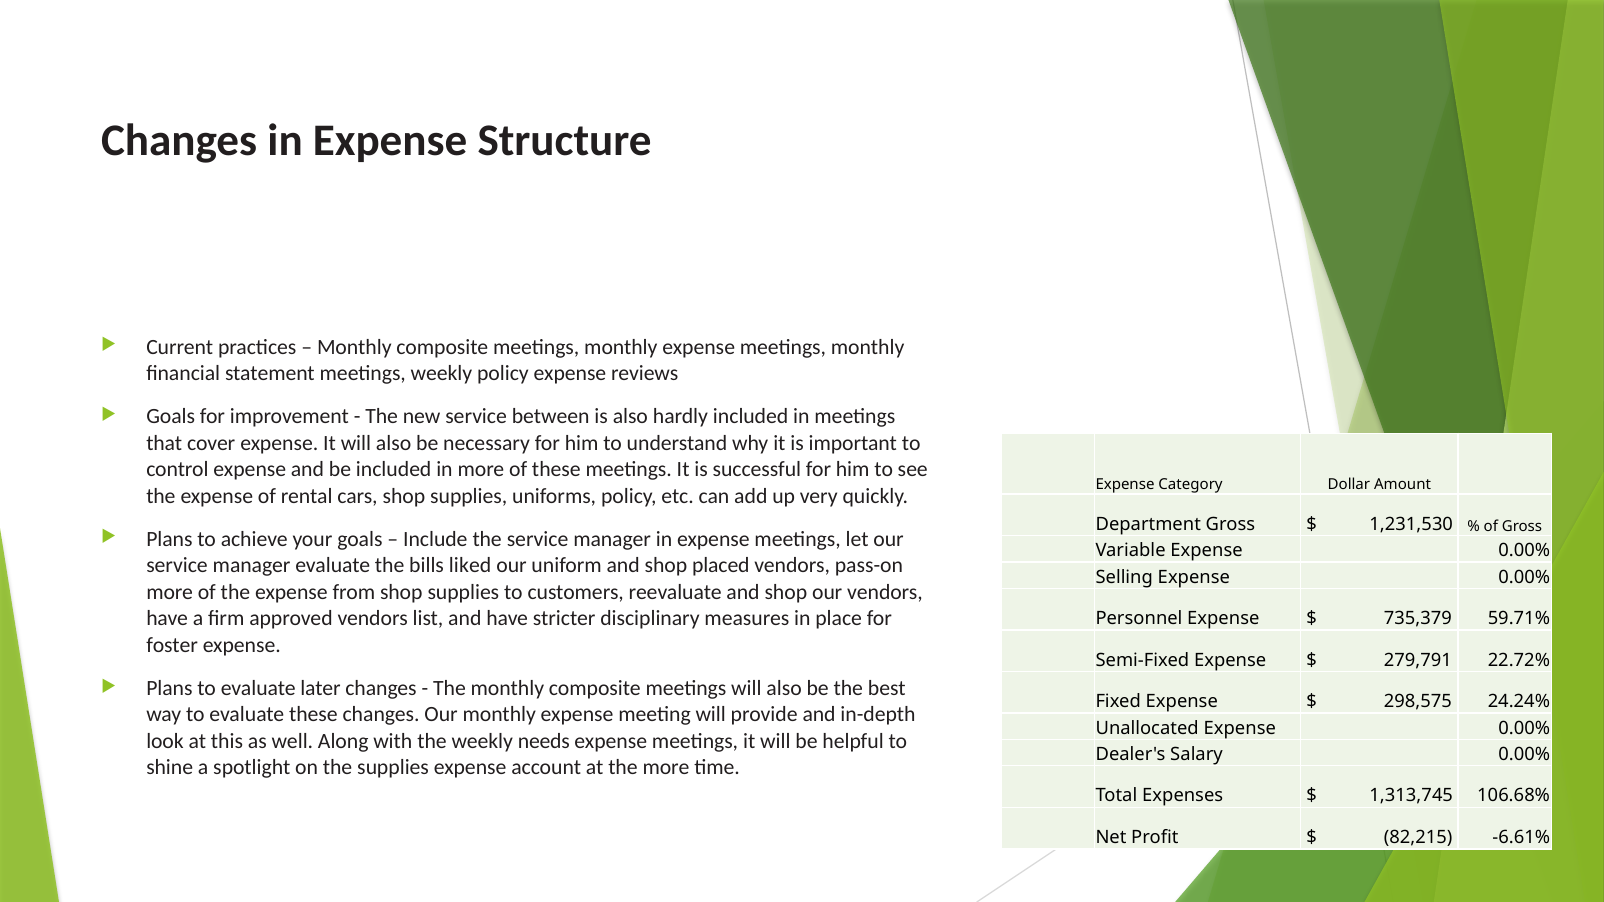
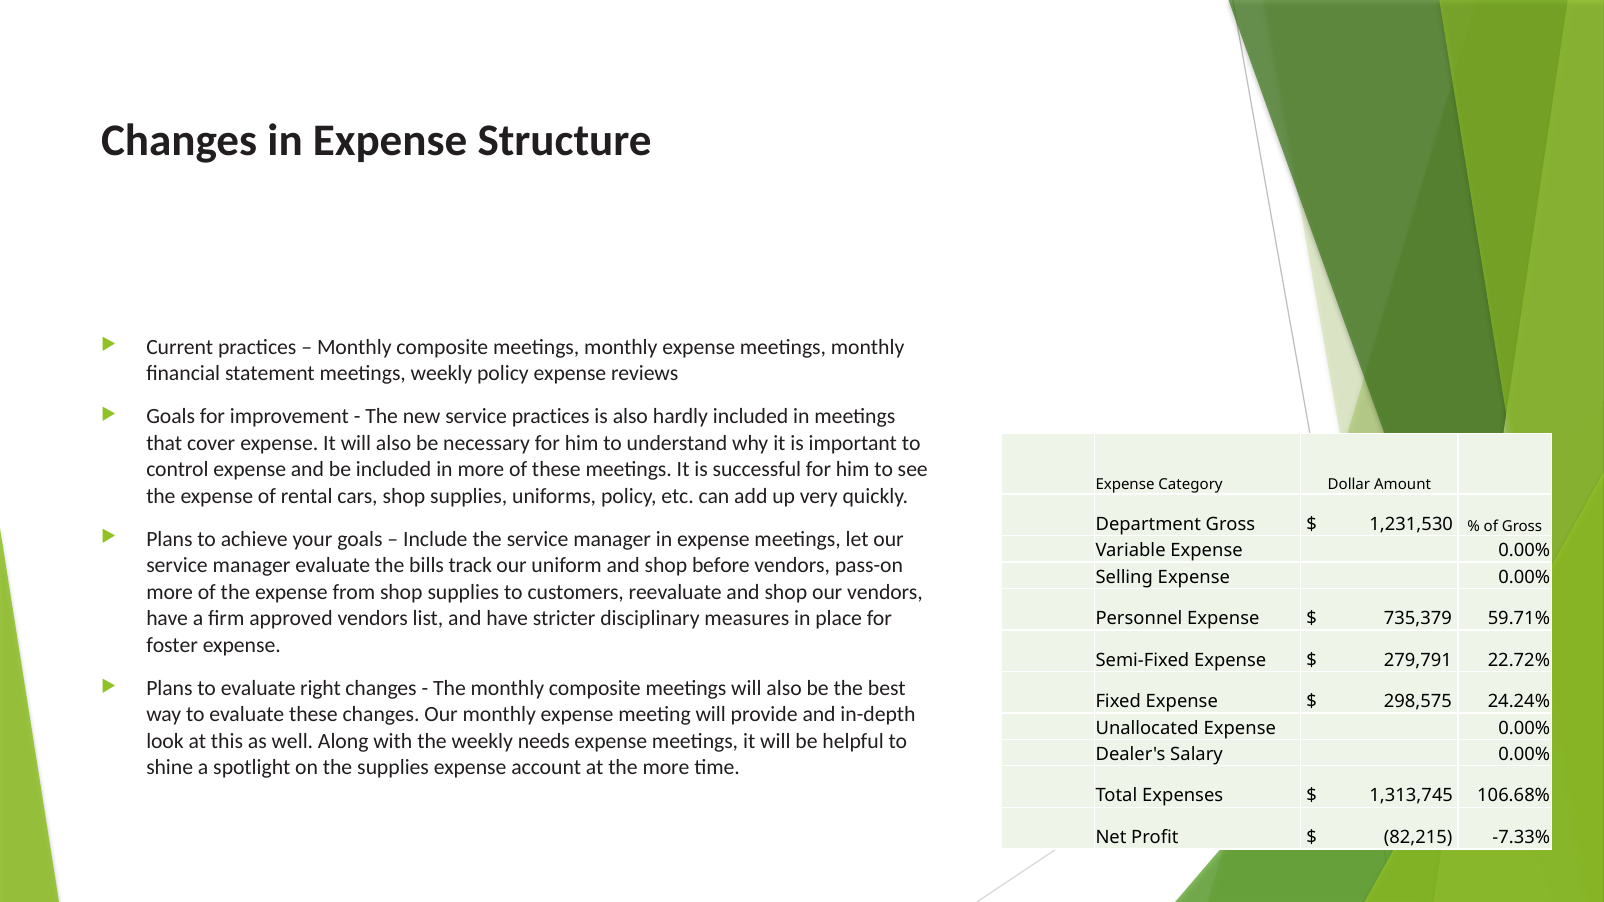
service between: between -> practices (551, 417)
liked: liked -> track (470, 566)
placed: placed -> before (721, 566)
later: later -> right (321, 688)
-6.61%: -6.61% -> -7.33% (1521, 838)
